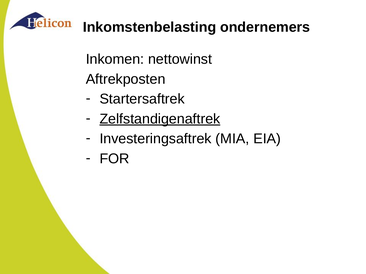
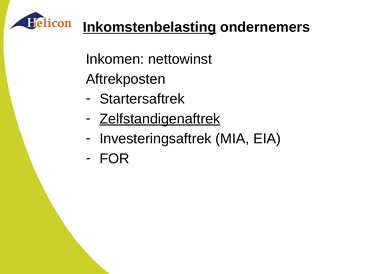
Inkomstenbelasting underline: none -> present (150, 27)
